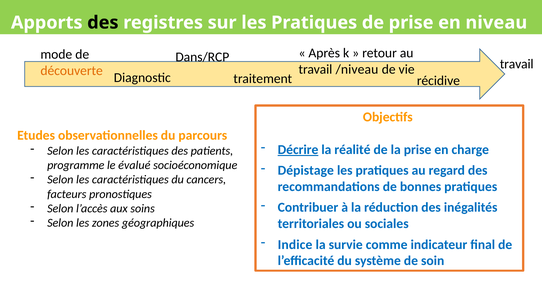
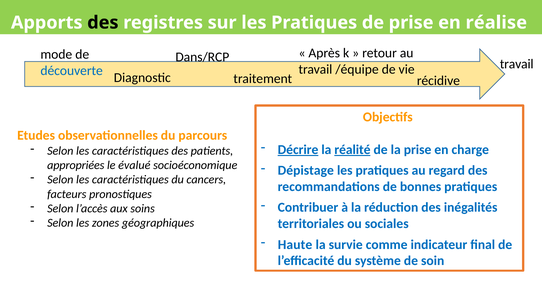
niveau: niveau -> réalise (496, 23)
/niveau: /niveau -> /équipe (357, 69)
découverte colour: orange -> blue (72, 71)
réalité underline: none -> present (352, 150)
programme: programme -> appropriées (76, 165)
Indice: Indice -> Haute (295, 244)
